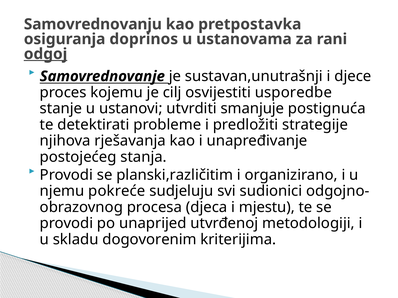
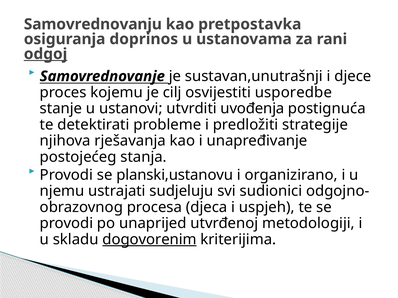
smanjuje: smanjuje -> uvođenja (252, 109)
planski,različitim: planski,različitim -> planski,ustanovu (175, 175)
pokreće: pokreće -> ustrajati (117, 191)
mjestu: mjestu -> uspjeh (267, 208)
dogovorenim underline: none -> present (149, 240)
